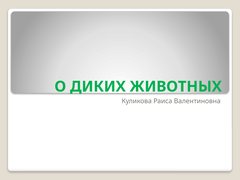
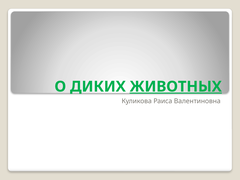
ЖИВОТНЫХ underline: none -> present (176, 87)
